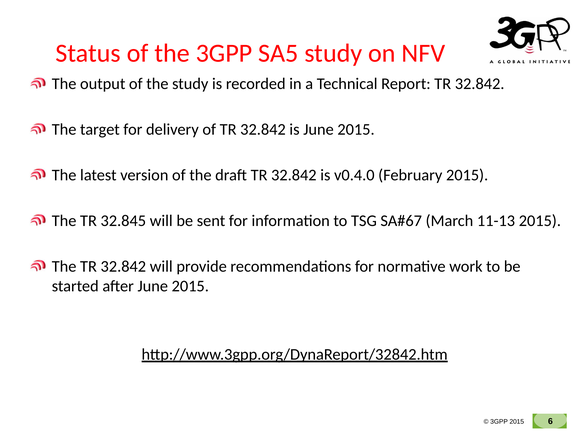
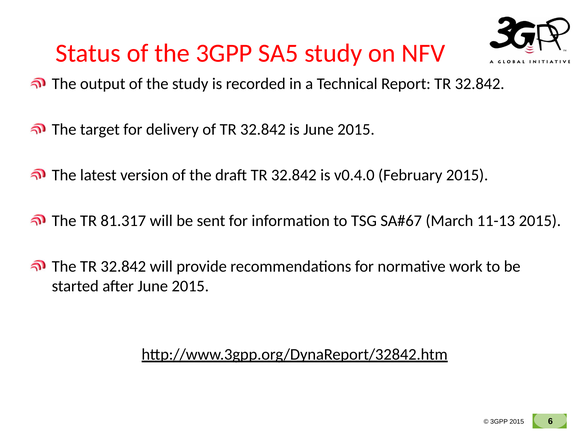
32.845: 32.845 -> 81.317 (123, 221)
